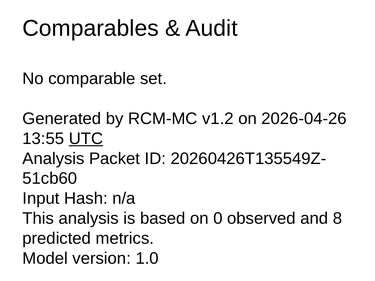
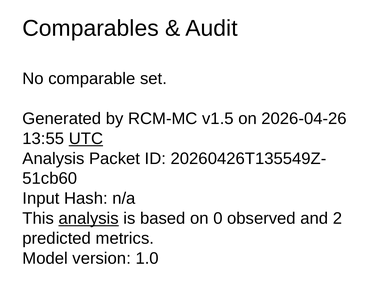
v1.2: v1.2 -> v1.5 (218, 119)
analysis underline: none -> present (89, 219)
8: 8 -> 2 (338, 219)
